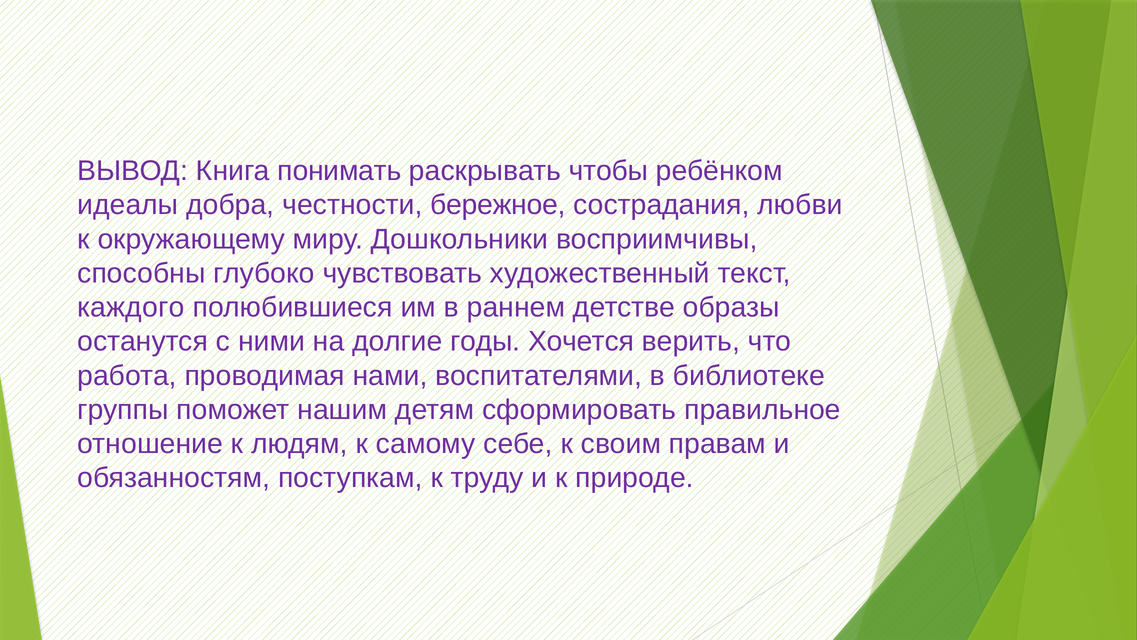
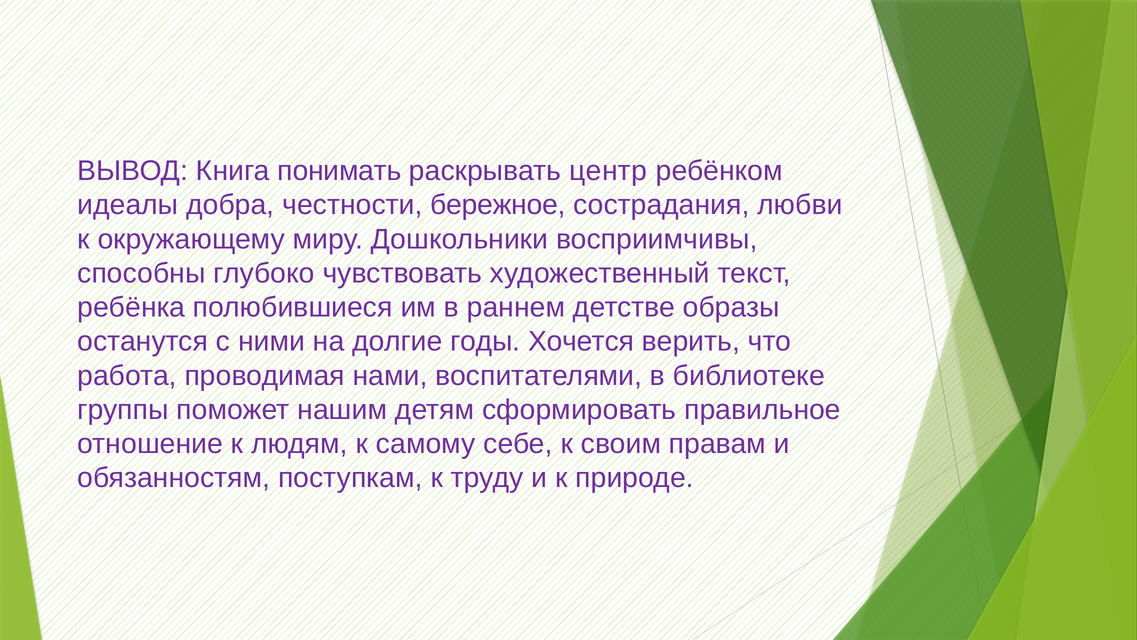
чтобы: чтобы -> центр (608, 171)
каждого: каждого -> ребёнка (131, 307)
